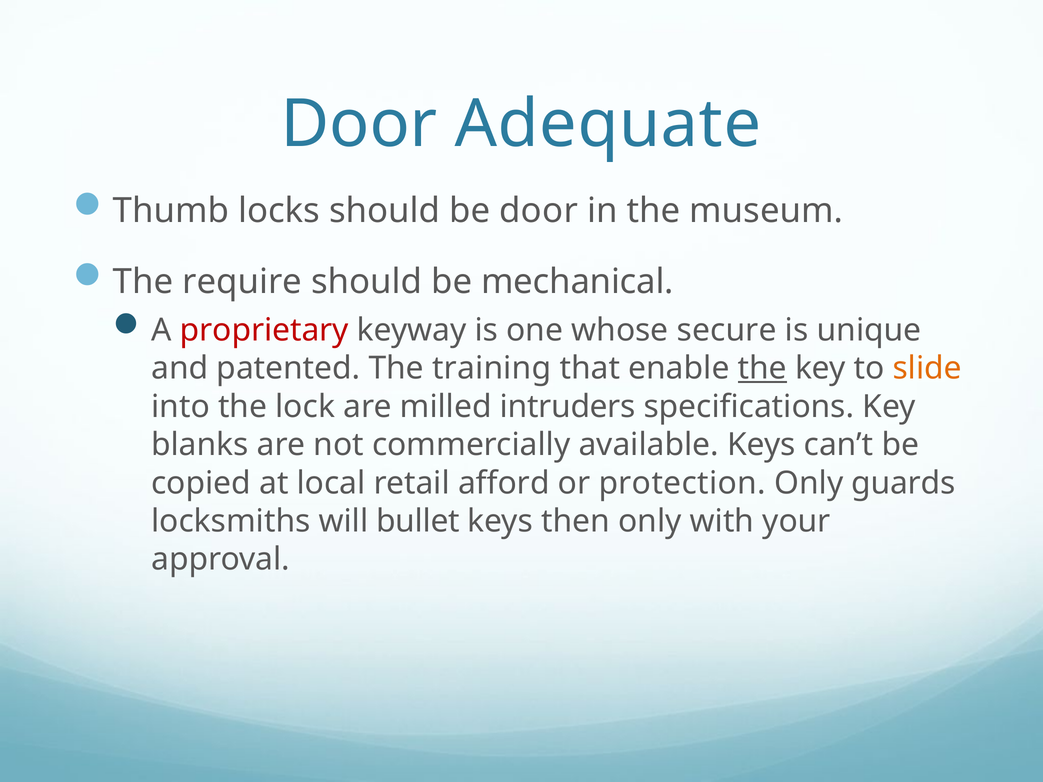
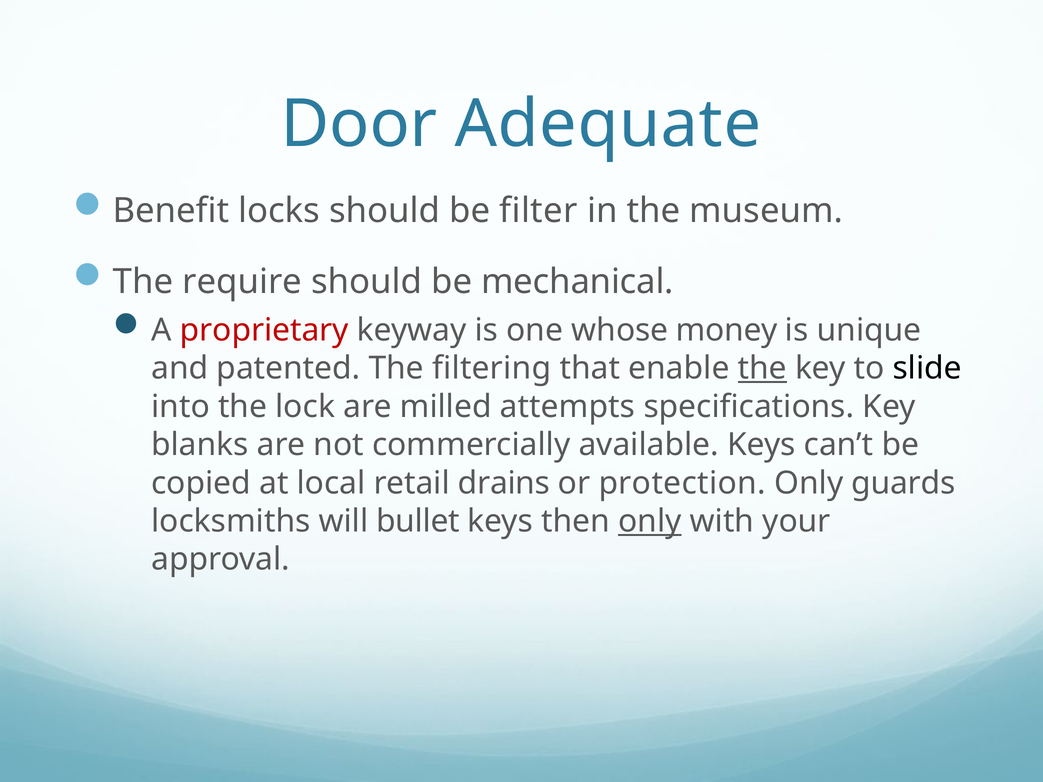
Thumb: Thumb -> Benefit (171, 211)
be door: door -> filter (539, 211)
secure: secure -> money (727, 330)
training: training -> filtering (492, 368)
slide colour: orange -> black (927, 368)
intruders: intruders -> attempts (568, 407)
afford: afford -> drains (504, 483)
only underline: none -> present (650, 521)
